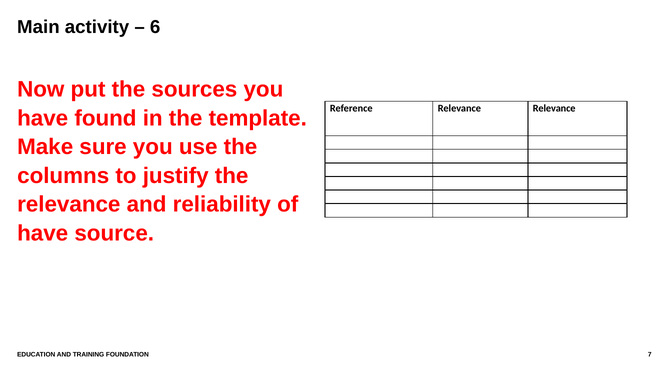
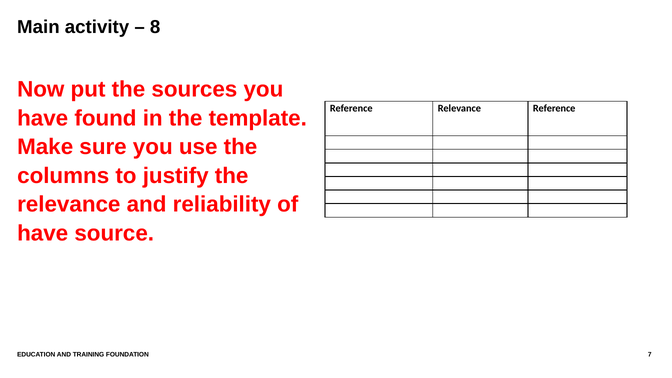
6: 6 -> 8 (155, 27)
Relevance Relevance: Relevance -> Reference (554, 109)
